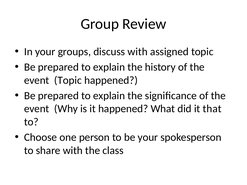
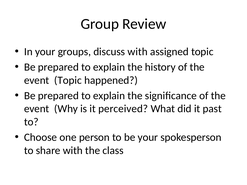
it happened: happened -> perceived (123, 109)
that: that -> past (212, 109)
